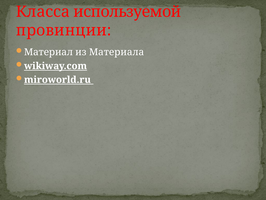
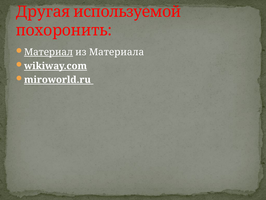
Класса: Класса -> Другая (43, 12)
провинции: провинции -> похоронить (64, 30)
Материал underline: none -> present (48, 52)
